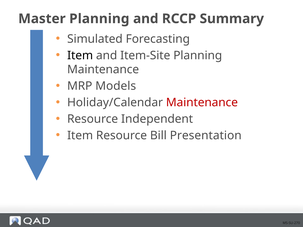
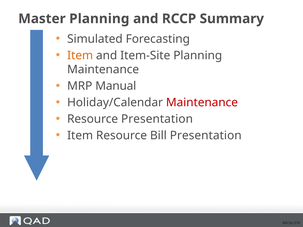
Item colour: black -> orange (80, 55)
Models: Models -> Manual (116, 86)
Resource Independent: Independent -> Presentation (157, 119)
